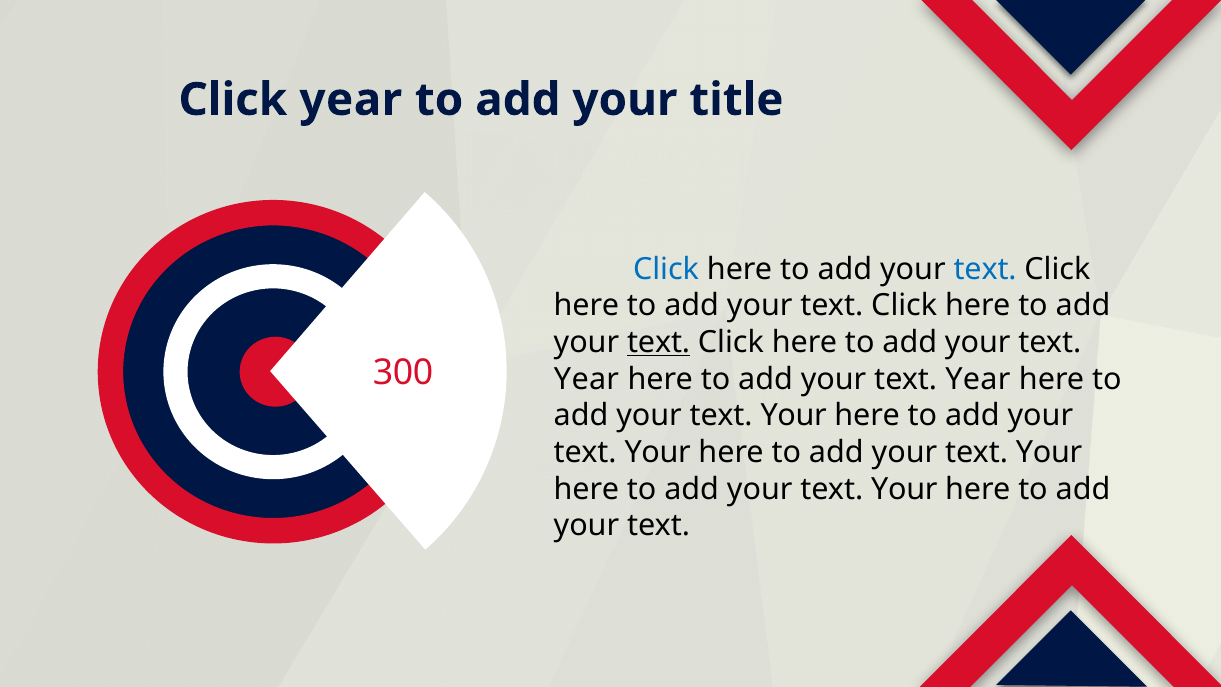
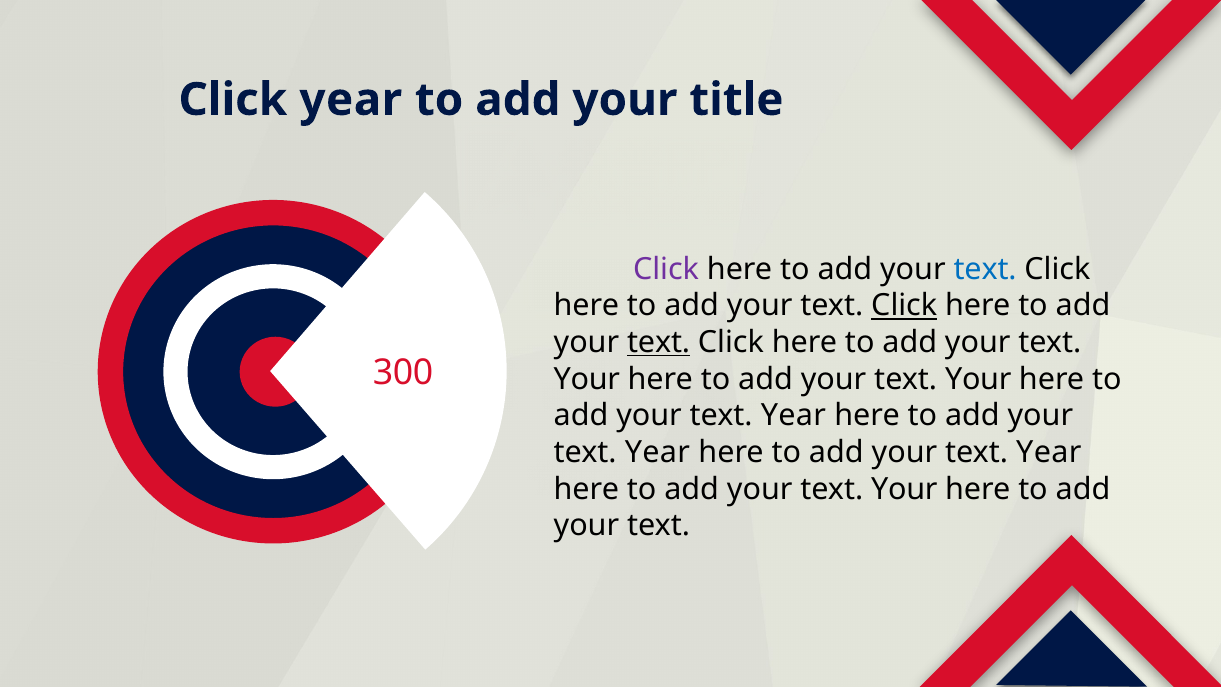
Click colour: blue -> purple (666, 269)
Click underline: none -> present (904, 306)
Year: Year -> Your (587, 379)
Year: Year -> Your (978, 379)
Your: Your -> Year (793, 416)
Your: Your -> Year (657, 452)
Your: Your -> Year (1049, 452)
